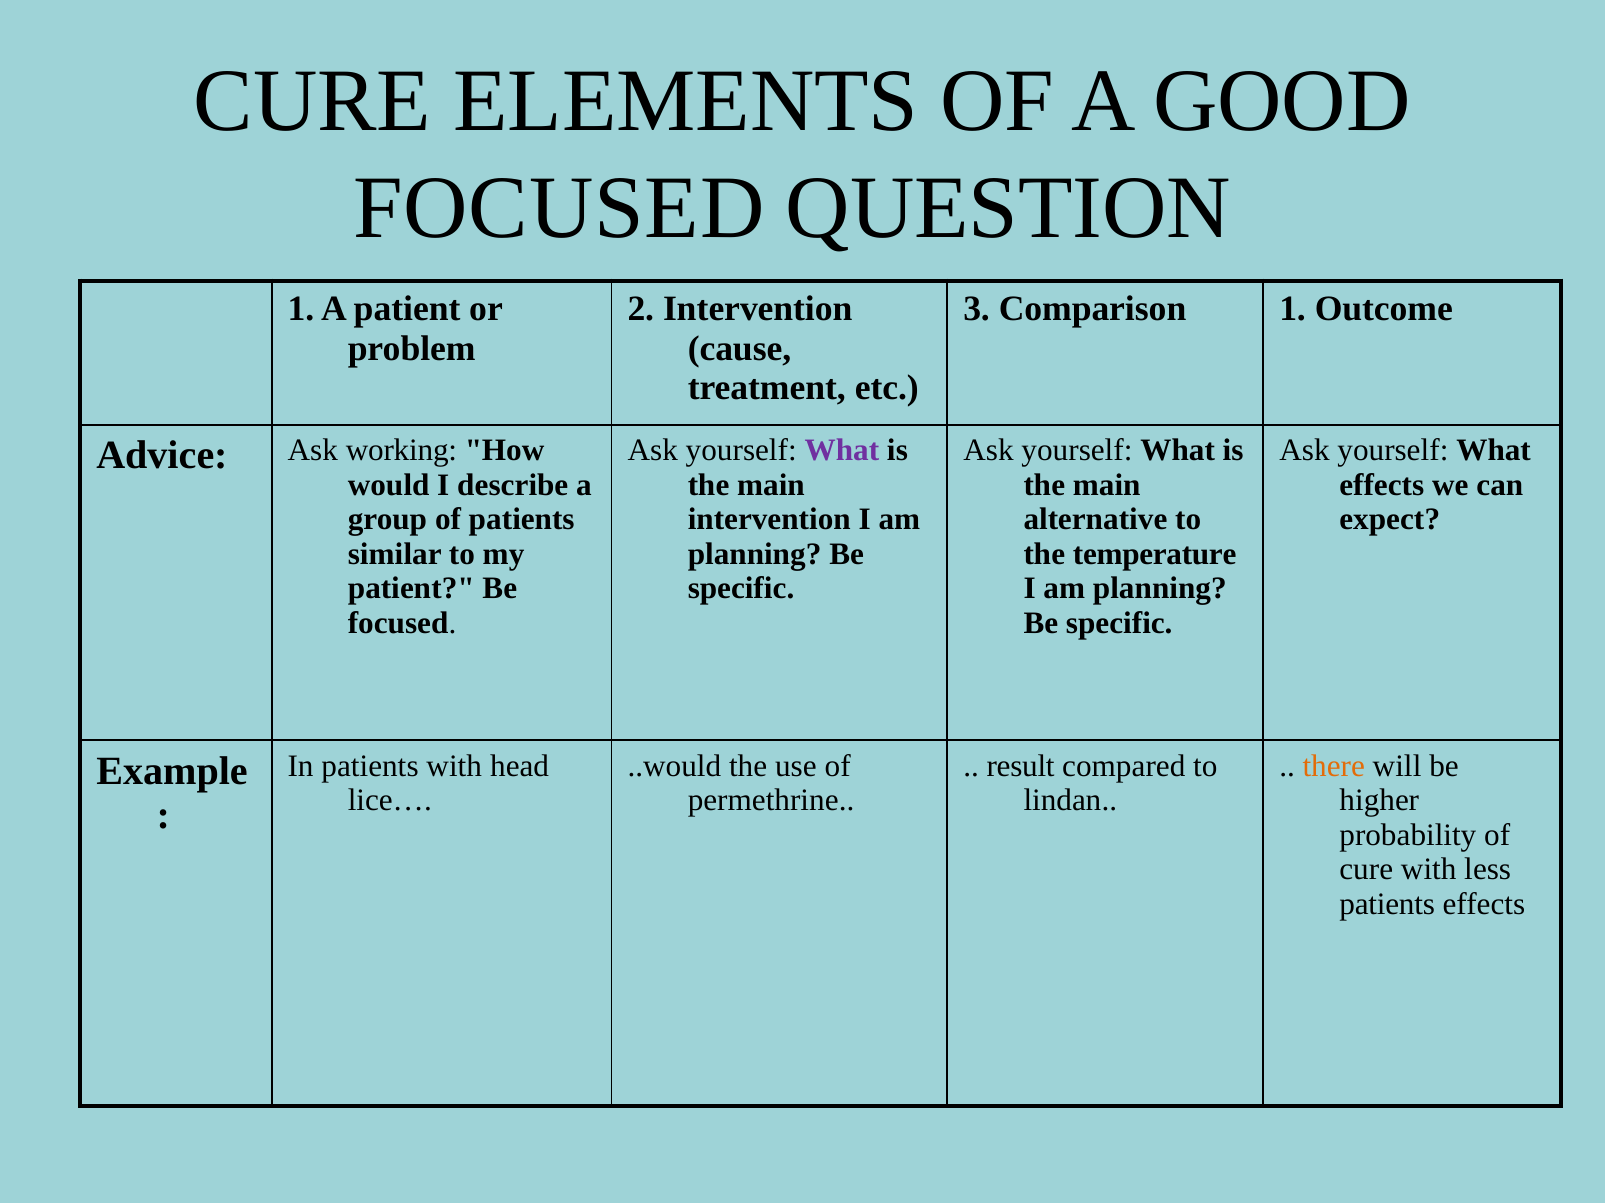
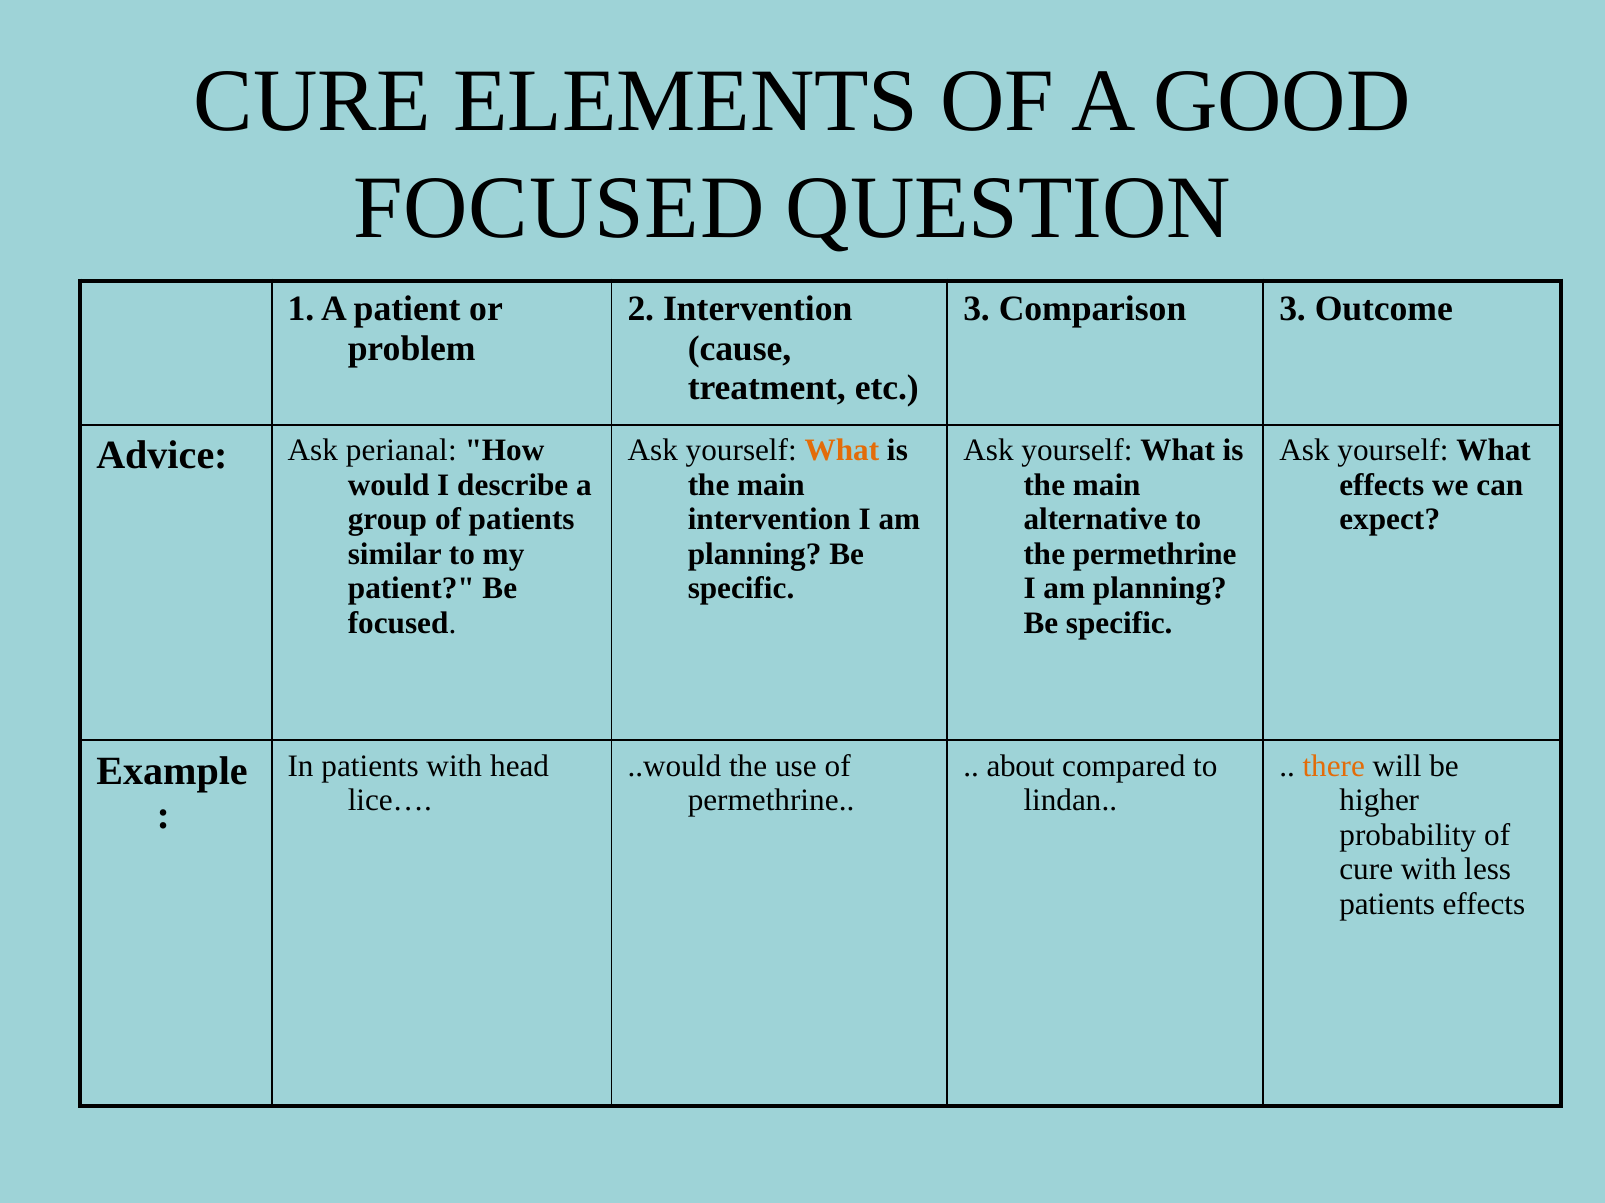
Comparison 1: 1 -> 3 (1293, 309)
What colour: purple -> orange (842, 451)
working: working -> perianal (401, 451)
the temperature: temperature -> permethrine (1155, 554)
result: result -> about (1021, 766)
